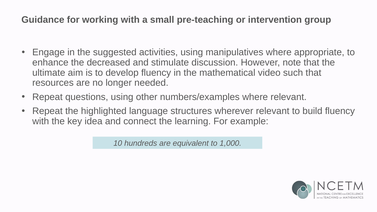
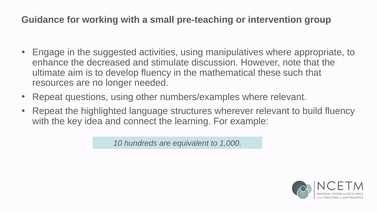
video: video -> these (269, 73)
